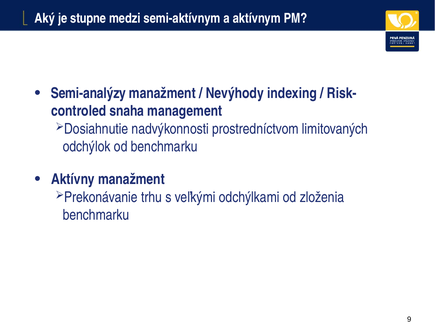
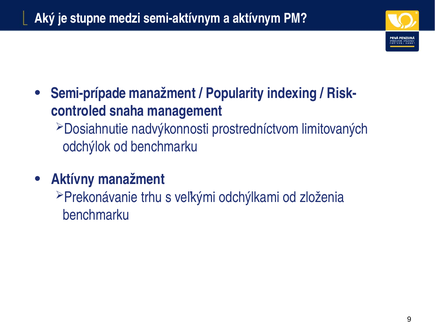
Semi-analýzy: Semi-analýzy -> Semi-prípade (88, 93)
Nevýhody: Nevýhody -> Popularity (235, 93)
